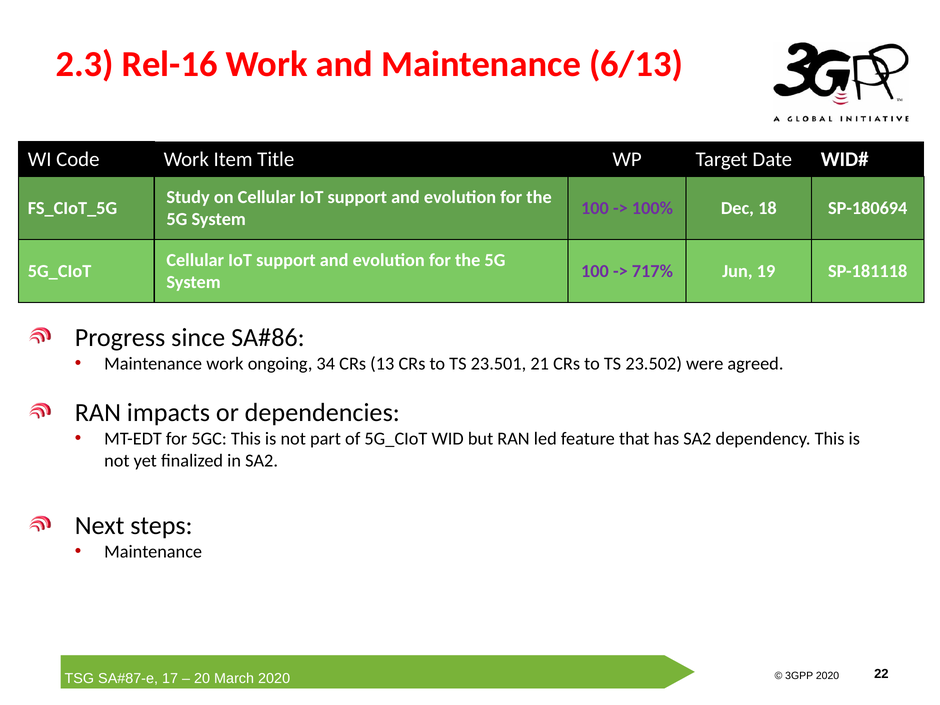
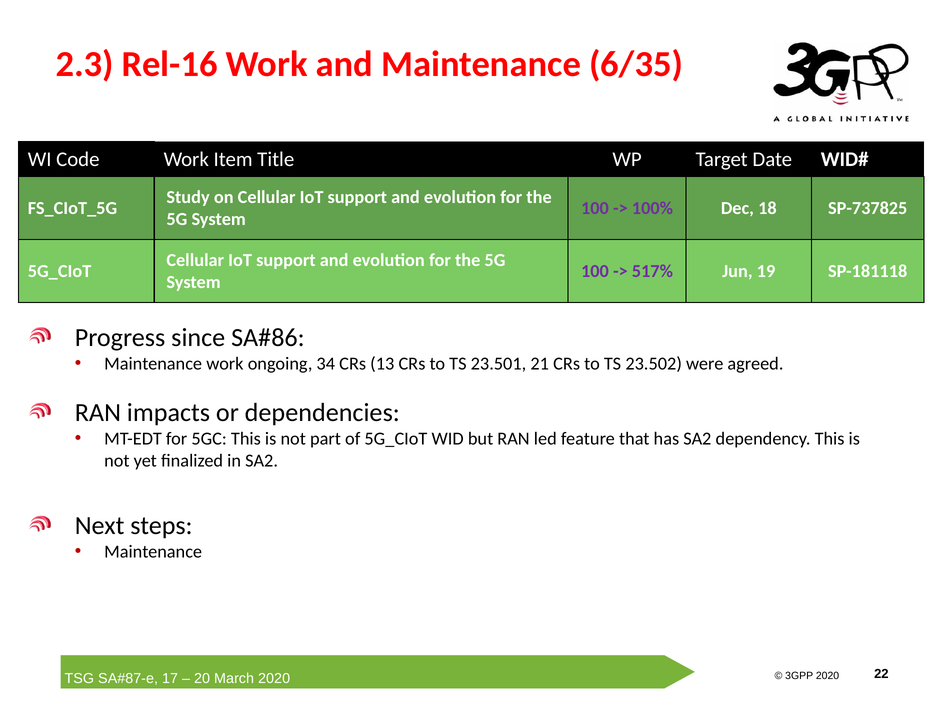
6/13: 6/13 -> 6/35 (636, 64)
SP-180694: SP-180694 -> SP-737825 (868, 208)
717%: 717% -> 517% (652, 271)
